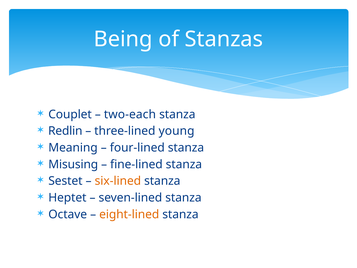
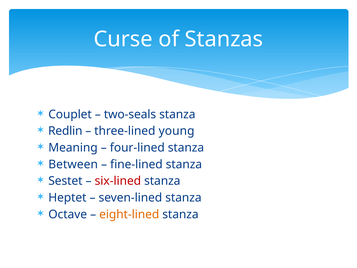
Being: Being -> Curse (123, 39)
two-each: two-each -> two-seals (130, 114)
Misusing: Misusing -> Between (73, 164)
six-lined colour: orange -> red (118, 181)
